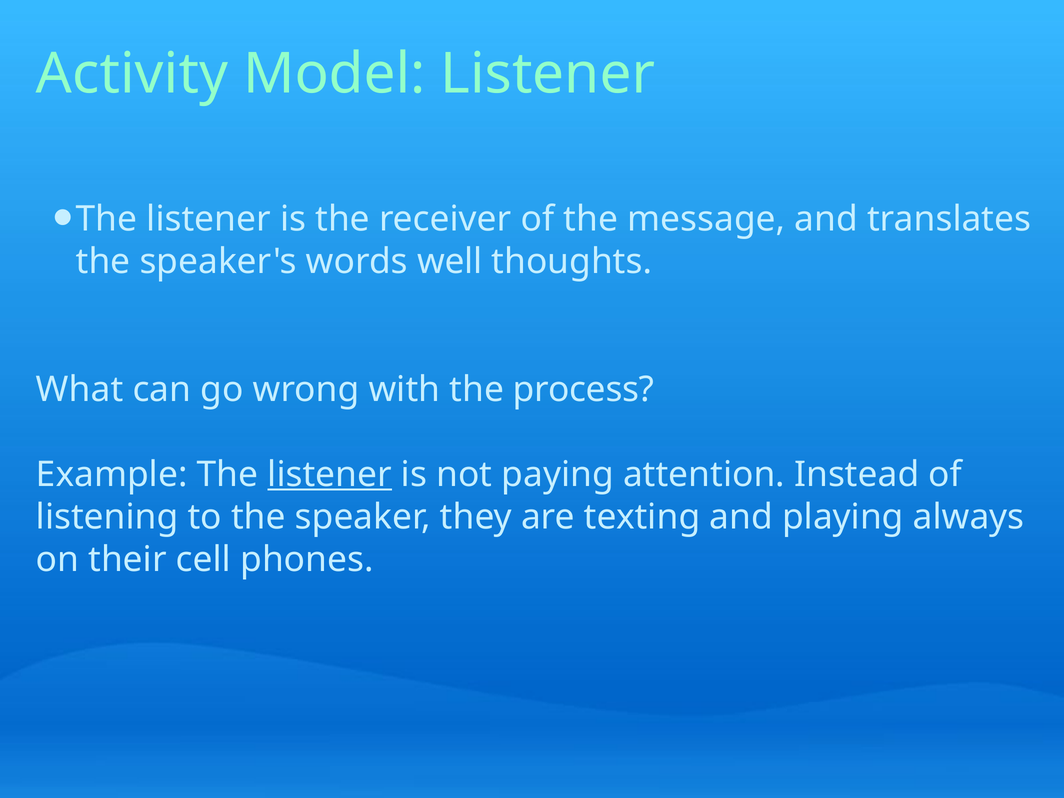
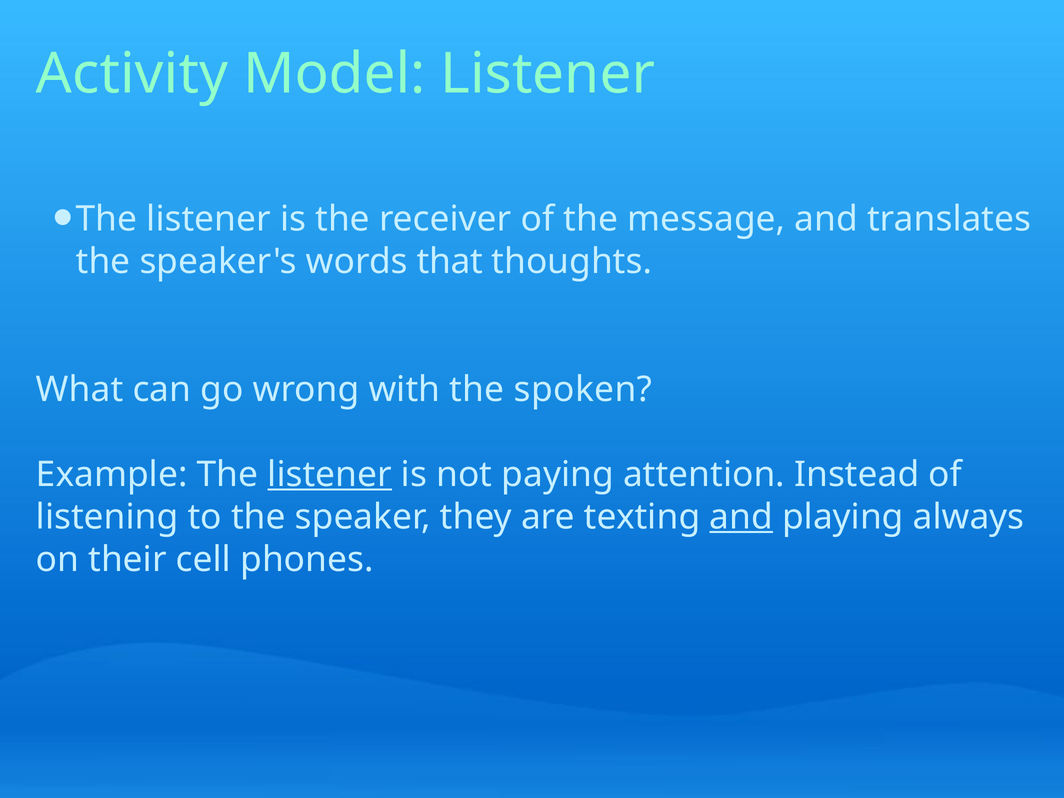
well: well -> that (450, 262)
process: process -> spoken (583, 389)
and underline: none -> present (741, 517)
